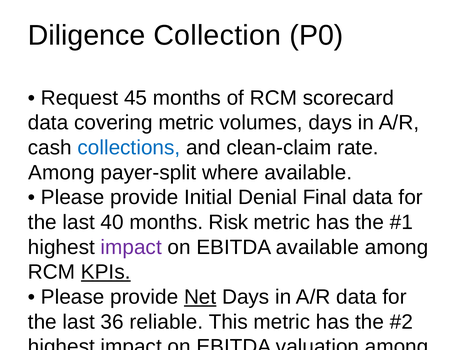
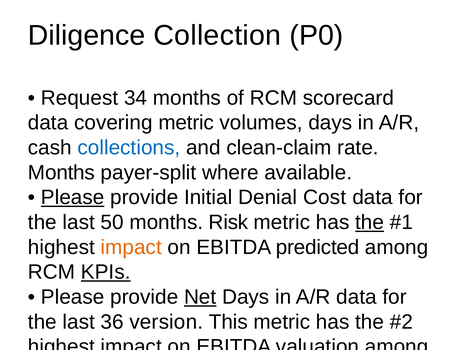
45: 45 -> 34 (136, 98)
Among: Among -> Months (61, 173)
Please underline: none -> present (73, 198)
Denial Final: Final -> Cost (325, 198)
40: 40 -> 50 (112, 222)
the underline: none -> present (370, 222)
impact colour: purple -> orange (131, 247)
EBITDA available: available -> predicted (318, 247)
reliable: reliable -> version (166, 322)
